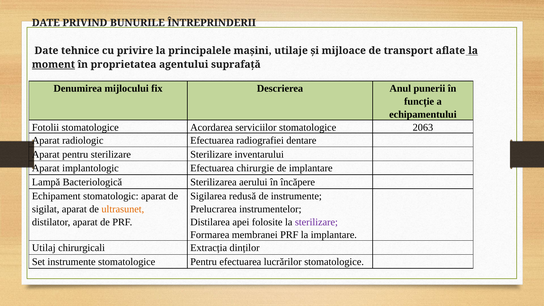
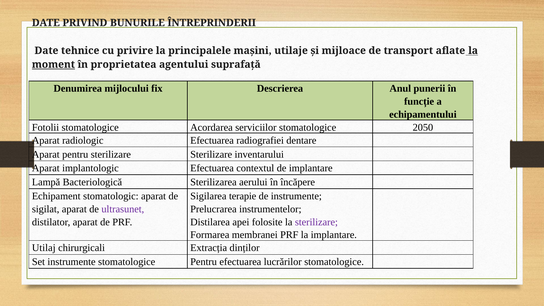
2063: 2063 -> 2050 (423, 127)
chirurgie: chirurgie -> contextul (255, 168)
redusă: redusă -> terapie (243, 196)
ultrasunet colour: orange -> purple (123, 209)
